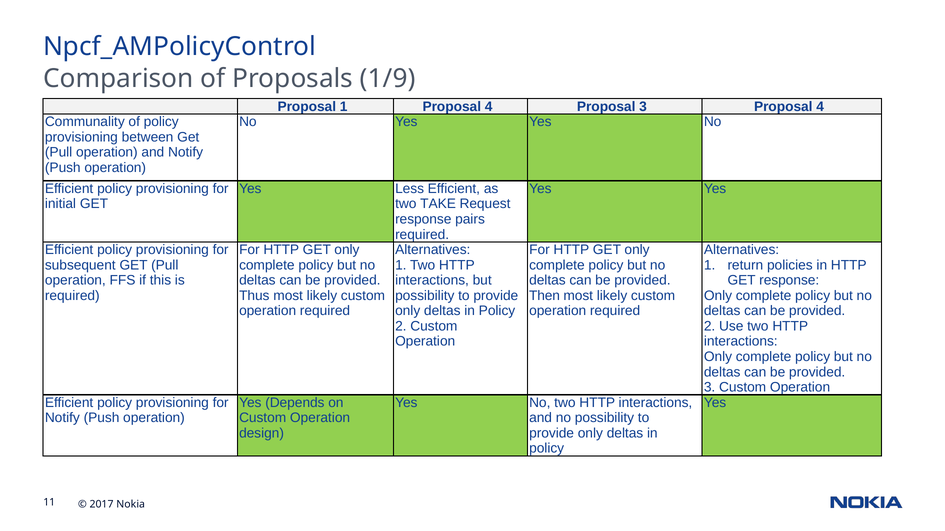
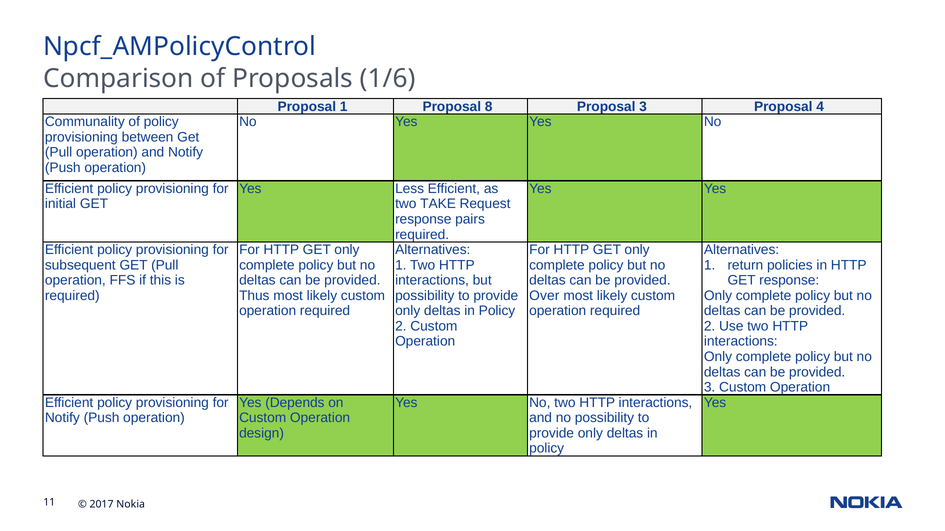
1/9: 1/9 -> 1/6 (388, 79)
1 Proposal 4: 4 -> 8 (489, 107)
Then: Then -> Over (544, 296)
